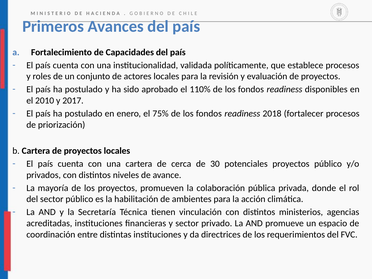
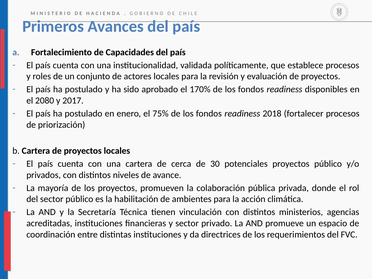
110%: 110% -> 170% (200, 89)
2010: 2010 -> 2080 (45, 101)
